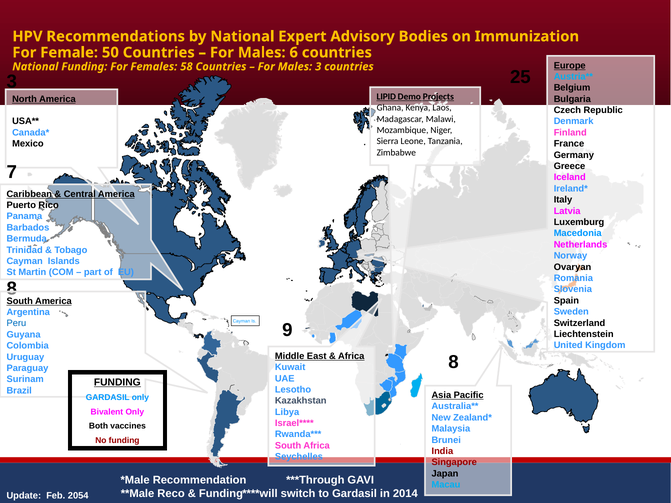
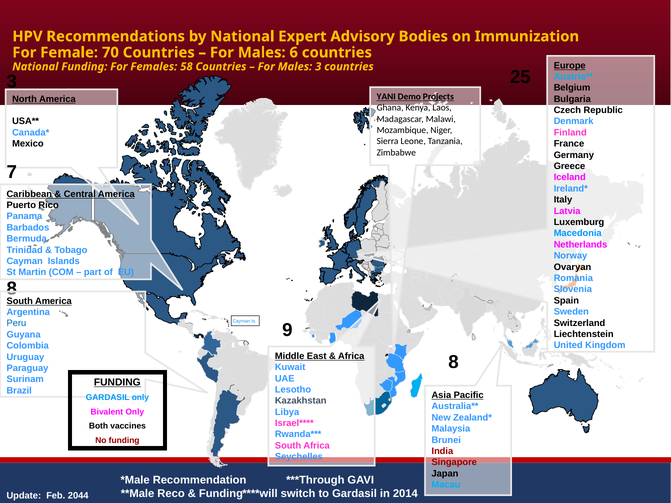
50: 50 -> 70 (110, 53)
LIPID: LIPID -> YANI (386, 97)
2054: 2054 -> 2044 (78, 496)
